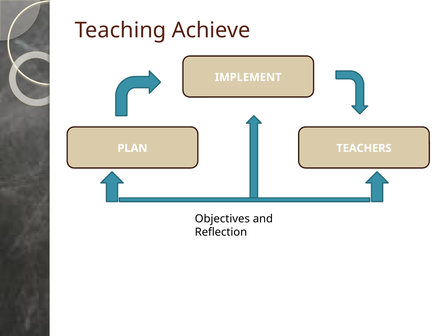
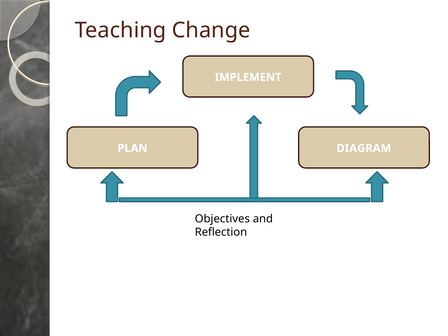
Achieve: Achieve -> Change (211, 30)
TEACHERS: TEACHERS -> DIAGRAM (364, 148)
